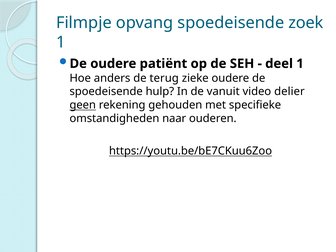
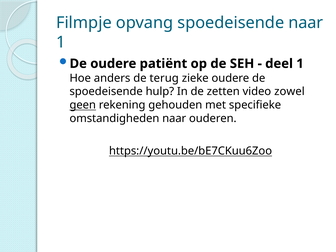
spoedeisende zoek: zoek -> naar (306, 23)
vanuit: vanuit -> zetten (223, 91)
delier: delier -> zowel (289, 91)
